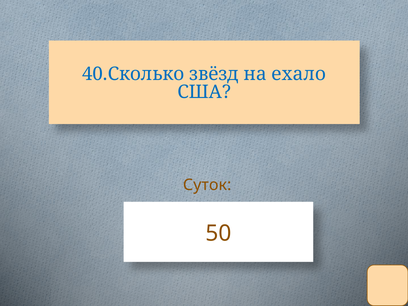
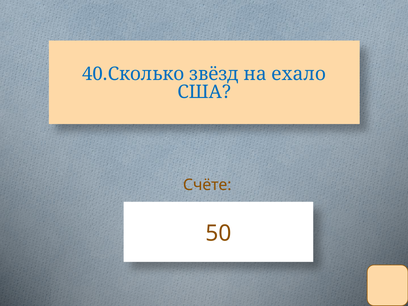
Суток: Суток -> Счёте (207, 185)
